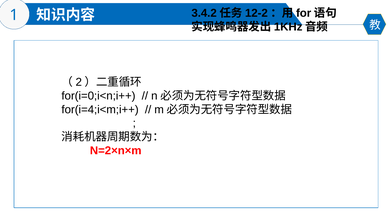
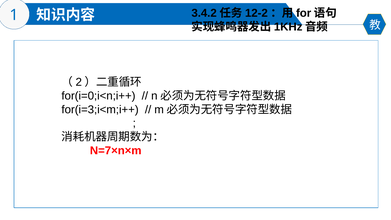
for(i=4;i<m;i++: for(i=4;i<m;i++ -> for(i=3;i<m;i++ (100, 109)
N=2×n×m: N=2×n×m -> N=7×n×m (116, 151)
